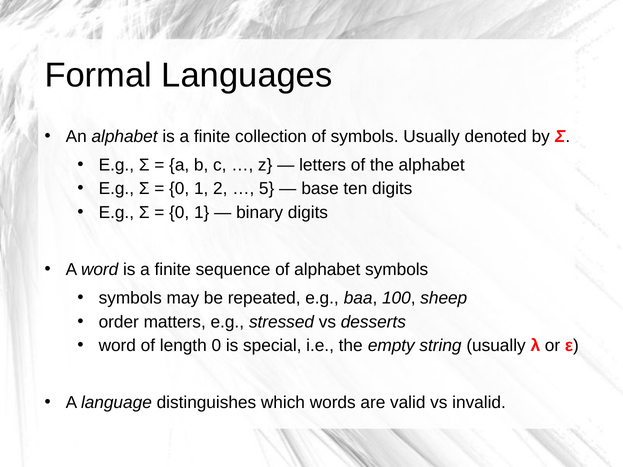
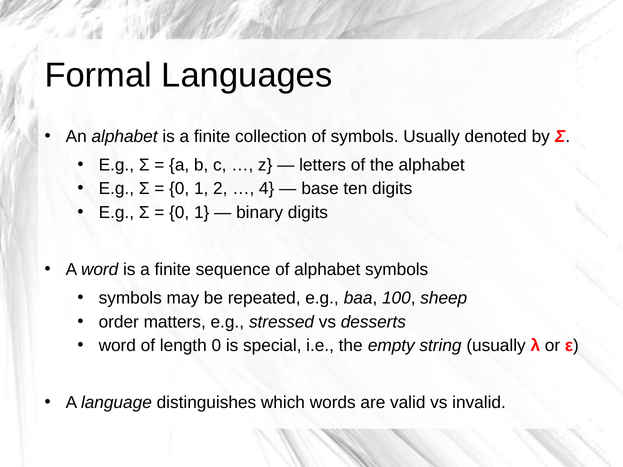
5: 5 -> 4 (267, 189)
